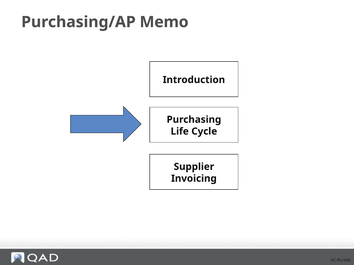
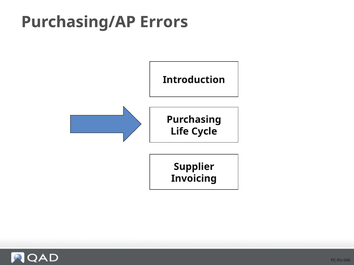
Memo: Memo -> Errors (164, 22)
